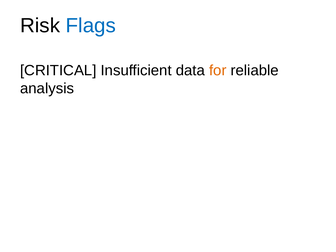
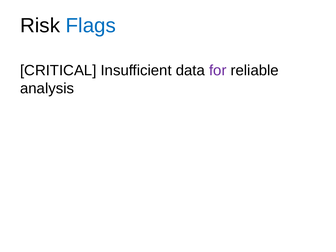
for colour: orange -> purple (218, 70)
